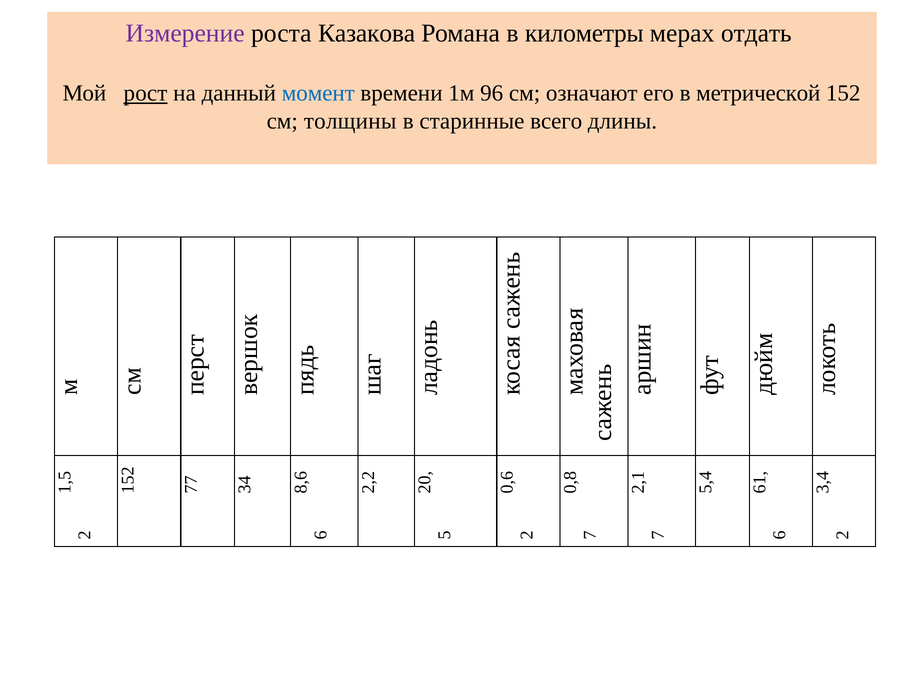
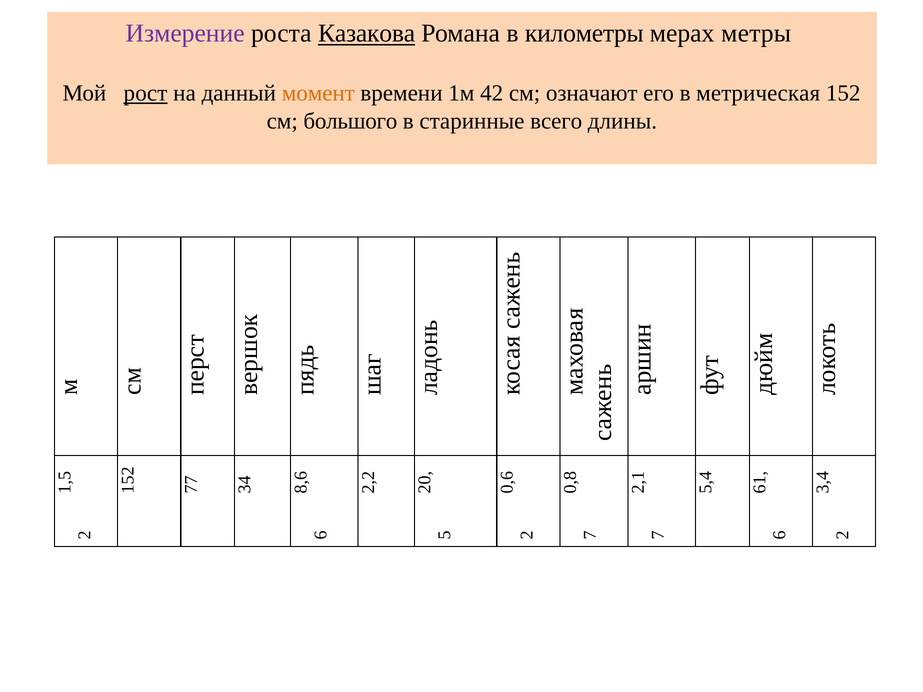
Казакова underline: none -> present (367, 34)
отдать: отдать -> метры (756, 34)
момент colour: blue -> orange (318, 93)
96: 96 -> 42 (492, 93)
метрической: метрической -> метрическая (758, 93)
толщины: толщины -> большого (350, 121)
